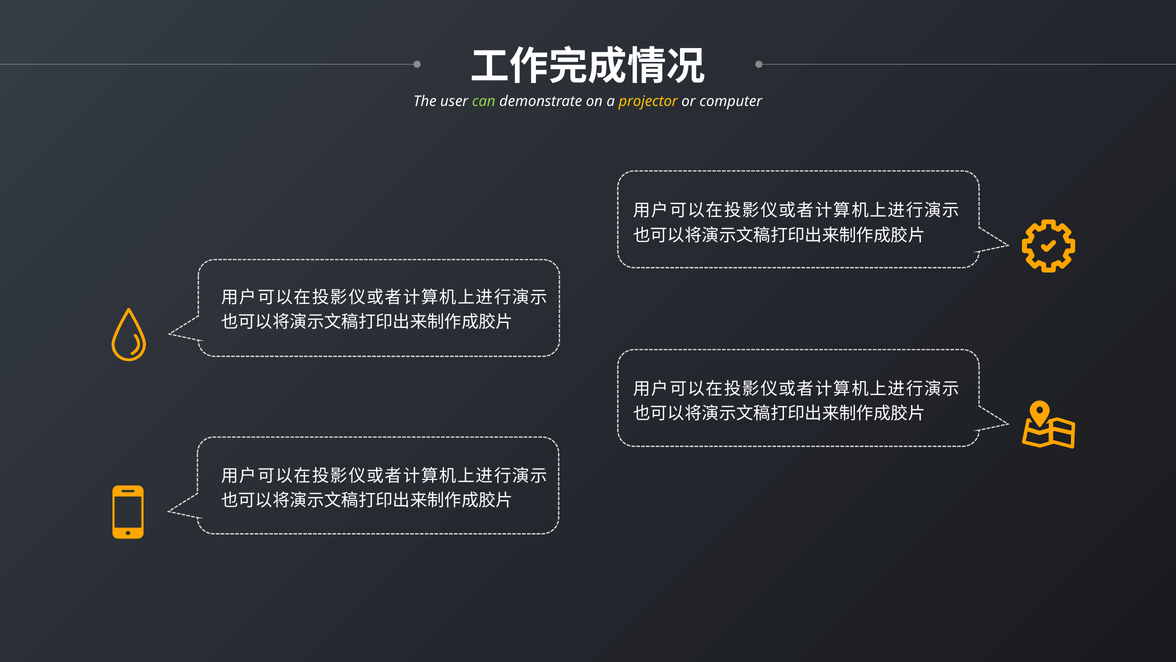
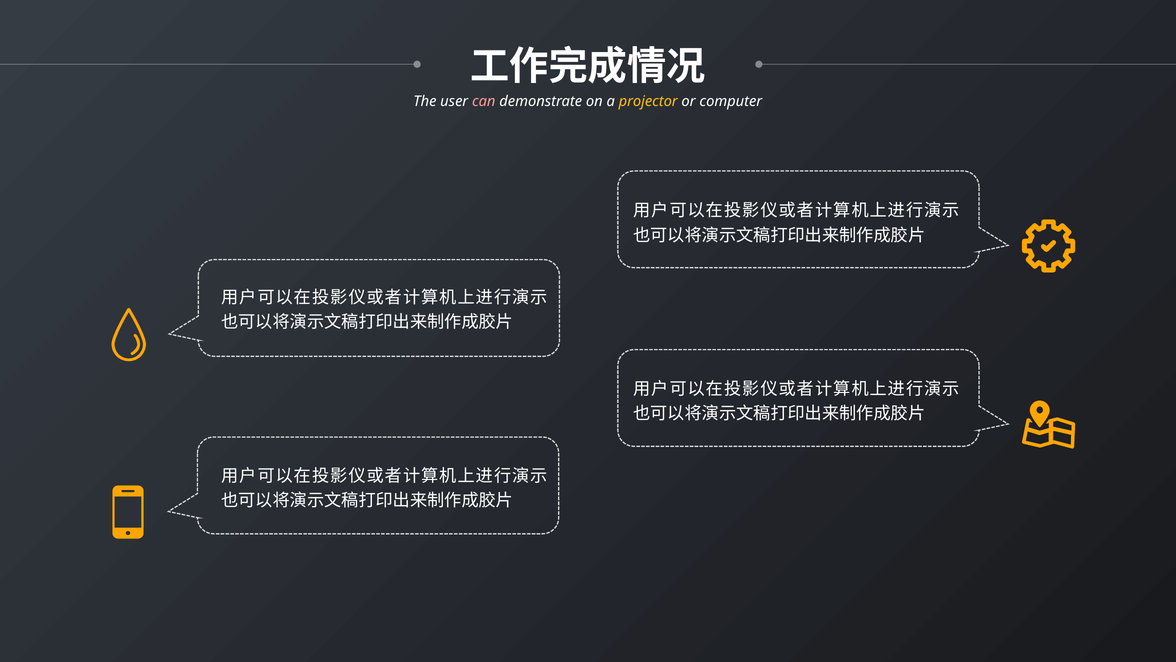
can colour: light green -> pink (484, 101)
